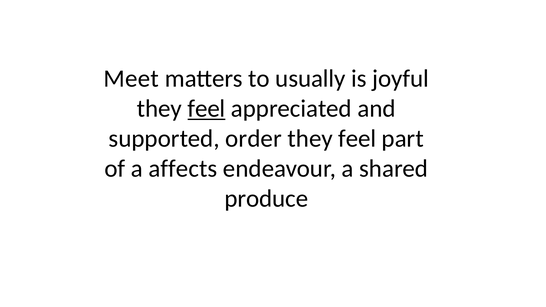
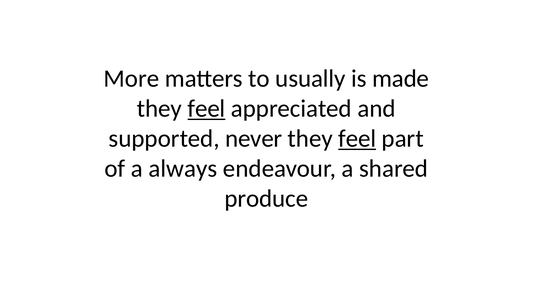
Meet: Meet -> More (131, 79)
joyful: joyful -> made (401, 79)
order: order -> never (254, 139)
feel underline: none -> present (357, 139)
affects: affects -> always (183, 169)
